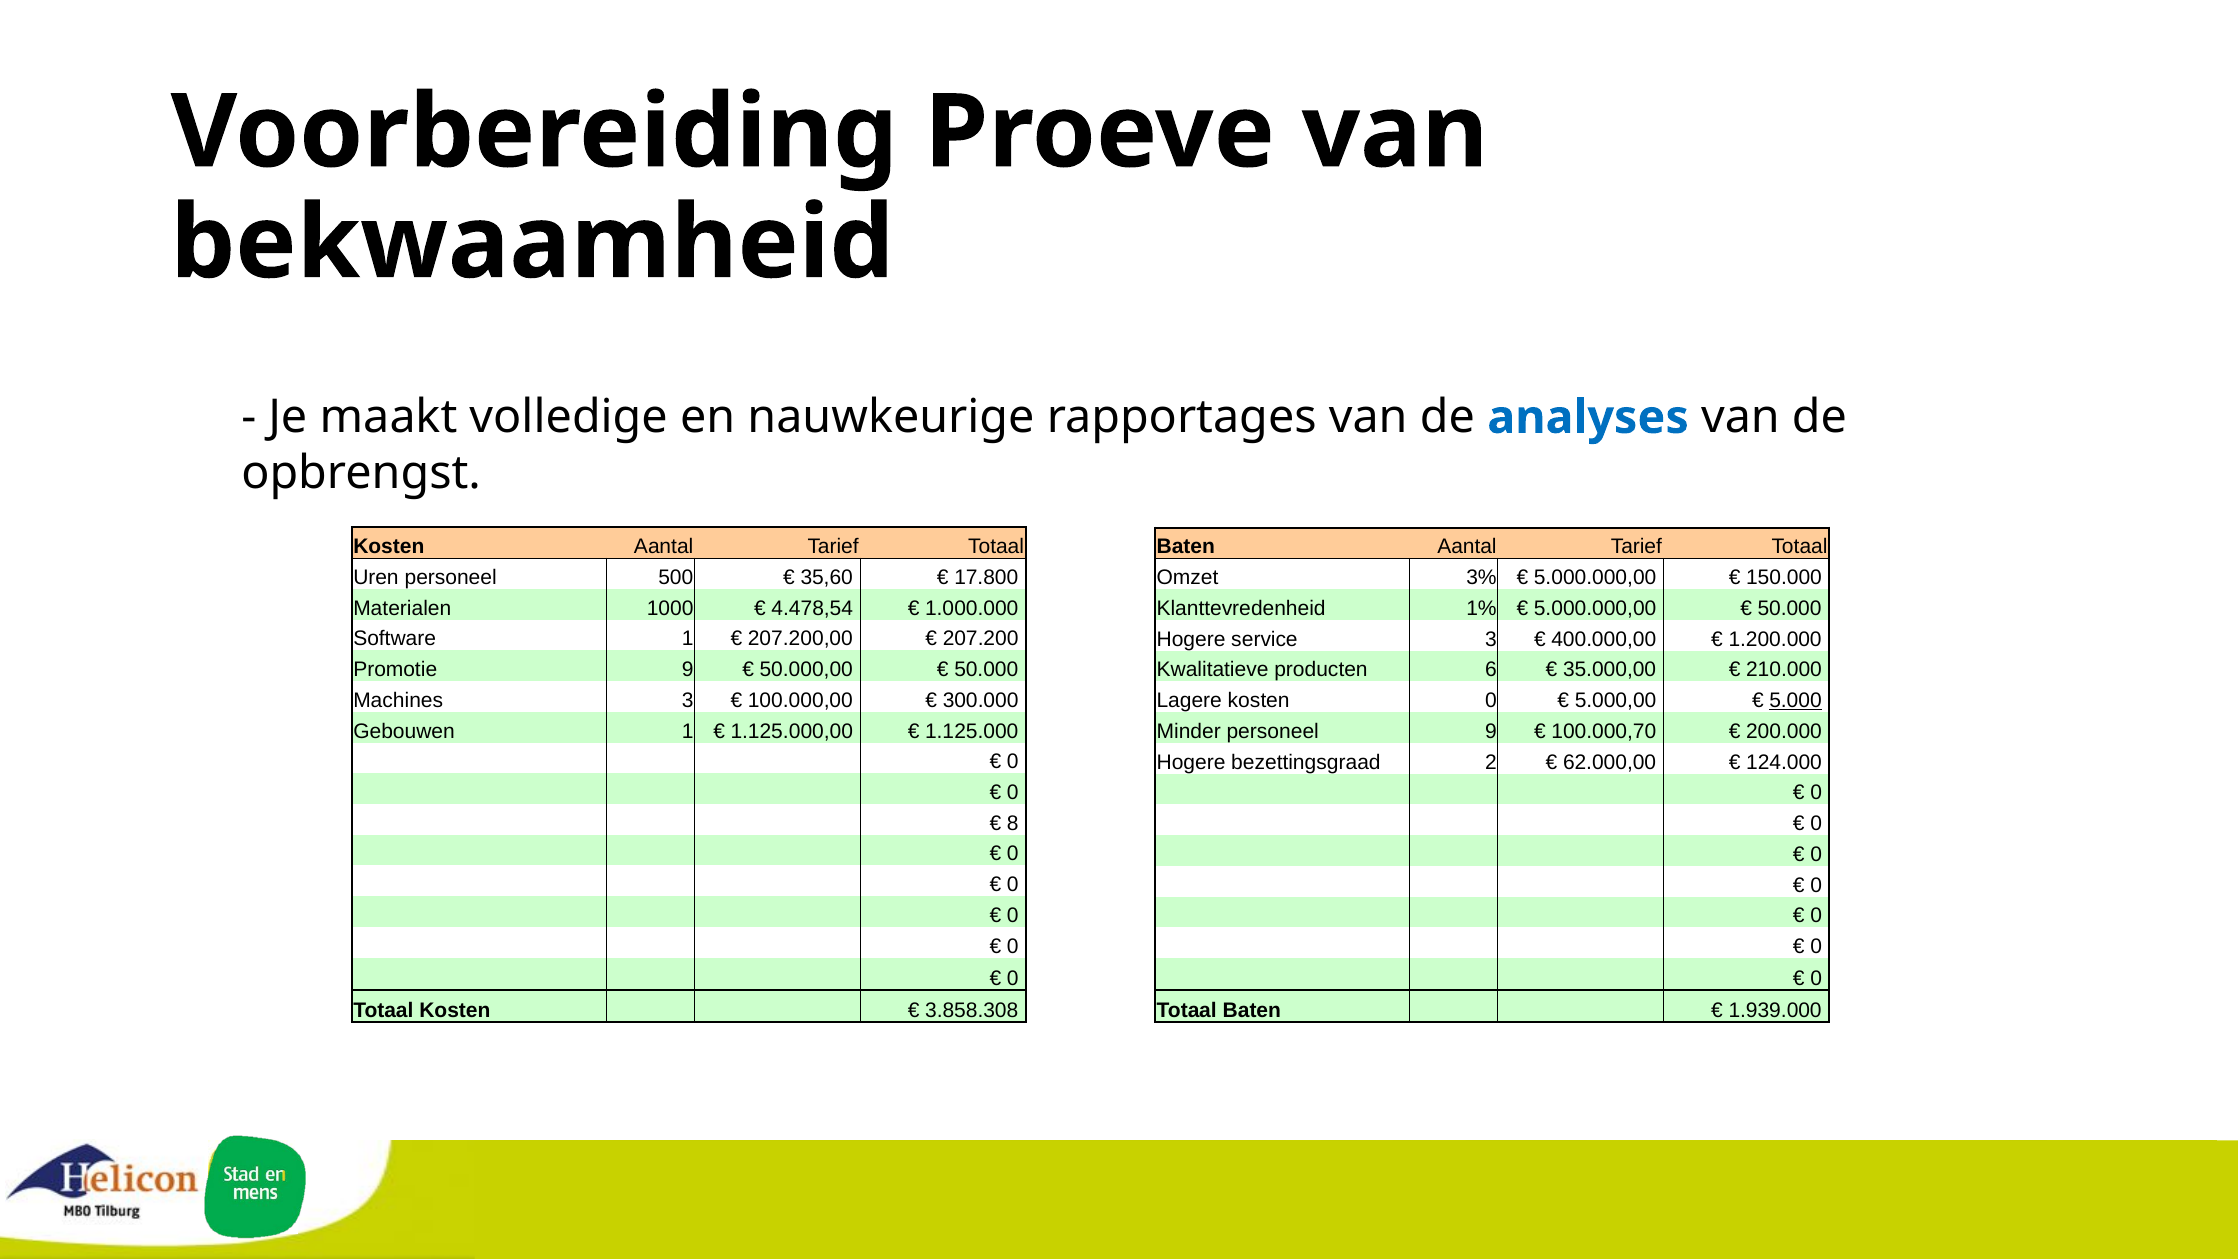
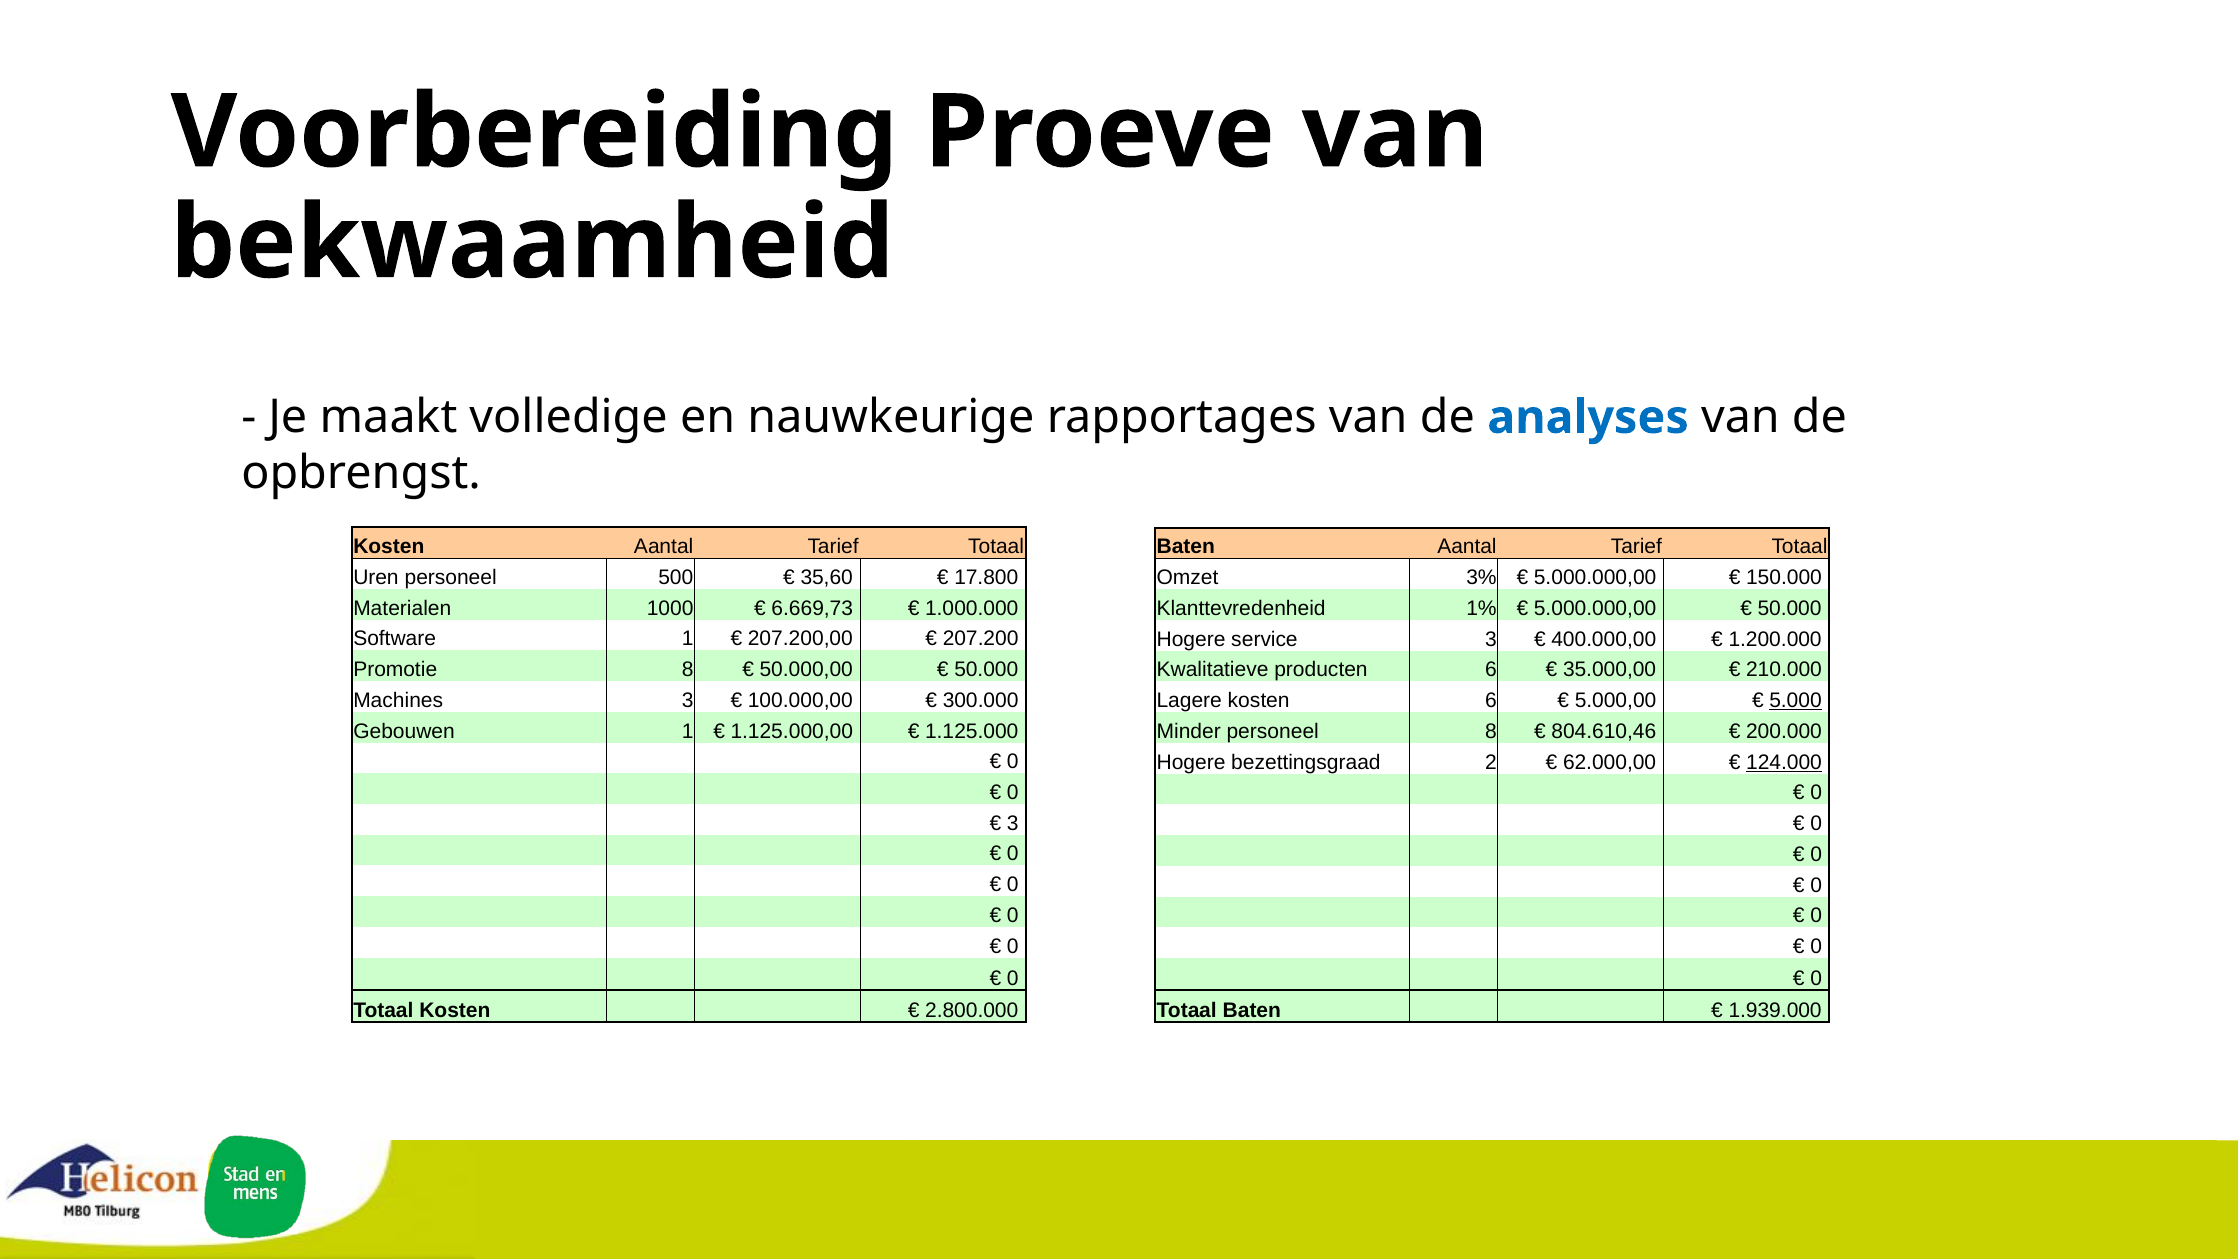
4.478,54: 4.478,54 -> 6.669,73 (812, 608)
Promotie 9: 9 -> 8 (688, 670)
kosten 0: 0 -> 6 (1491, 701)
personeel 9: 9 -> 8 (1491, 731)
100.000,70: 100.000,70 -> 804.610,46 (1604, 731)
124.000 underline: none -> present (1784, 762)
8: 8 -> 3 (1013, 823)
3.858.308: 3.858.308 -> 2.800.000 (972, 1010)
